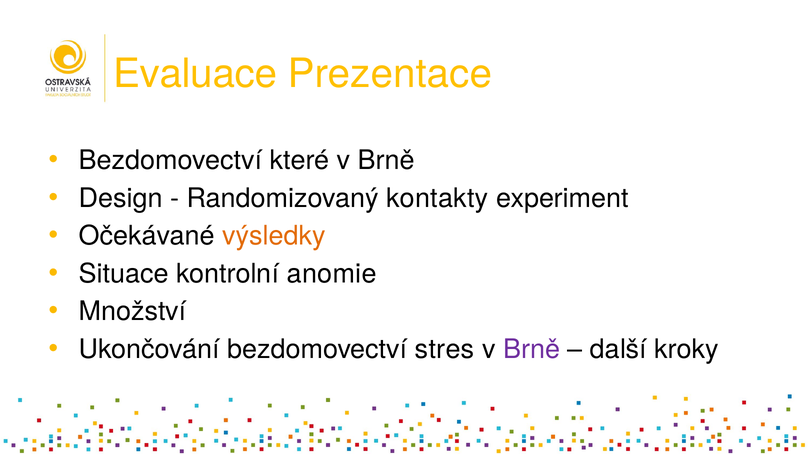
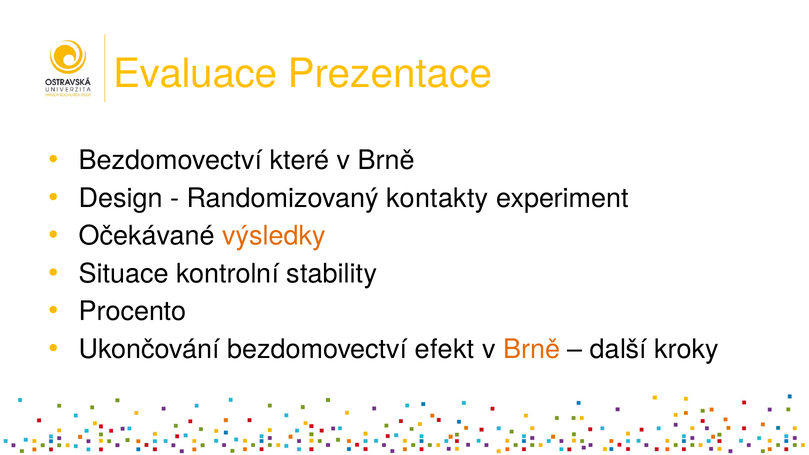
anomie: anomie -> stability (332, 274)
Množství: Množství -> Procento (133, 311)
stres: stres -> efekt (445, 349)
Brně colour: purple -> orange (532, 349)
